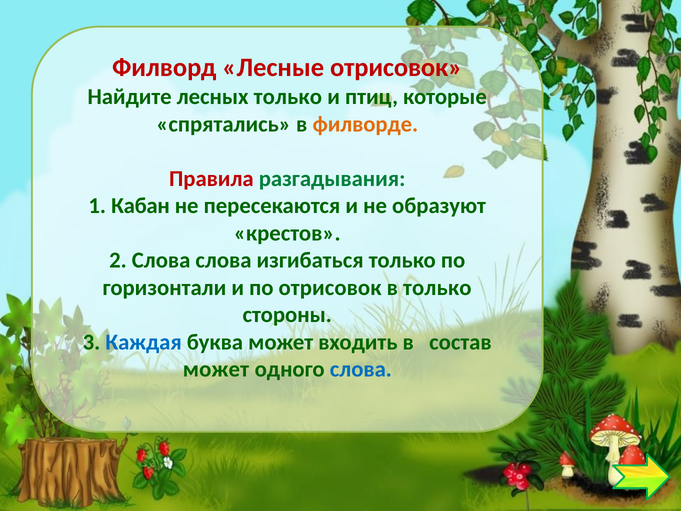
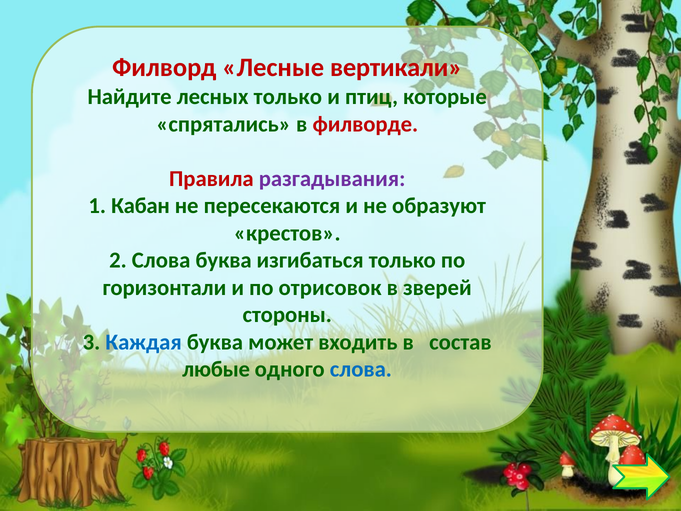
Лесные отрисовок: отрисовок -> вертикали (396, 67)
филворде colour: orange -> red (365, 124)
разгадывания colour: green -> purple (332, 178)
Слова слова: слова -> буква (224, 260)
в только: только -> зверей (437, 287)
может: может -> любые (216, 369)
